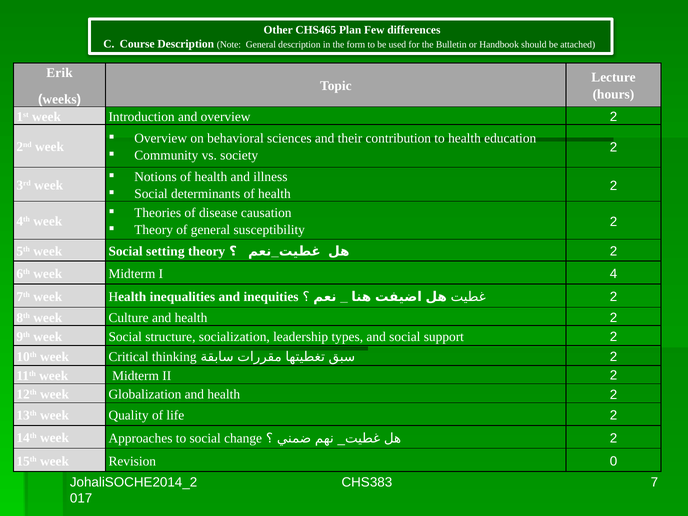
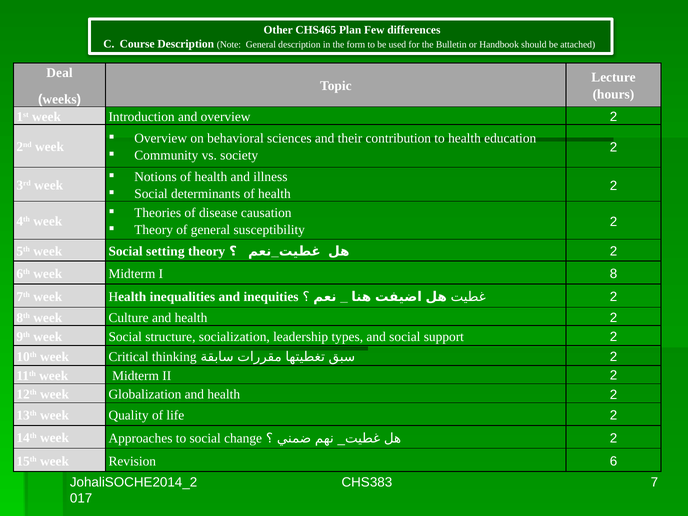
Erik: Erik -> Deal (60, 73)
4: 4 -> 8 (613, 274)
0: 0 -> 6 (613, 461)
